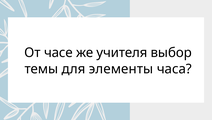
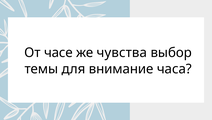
учителя: учителя -> чувства (122, 52)
элементы: элементы -> внимание (121, 69)
